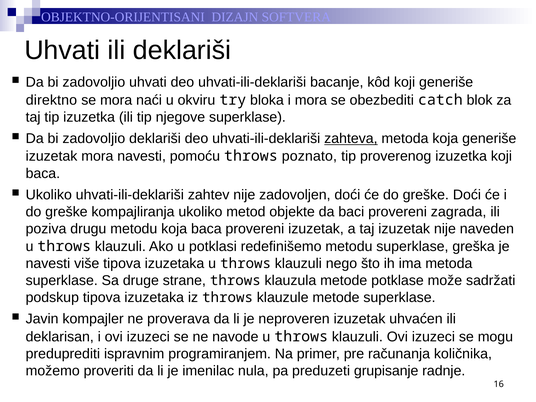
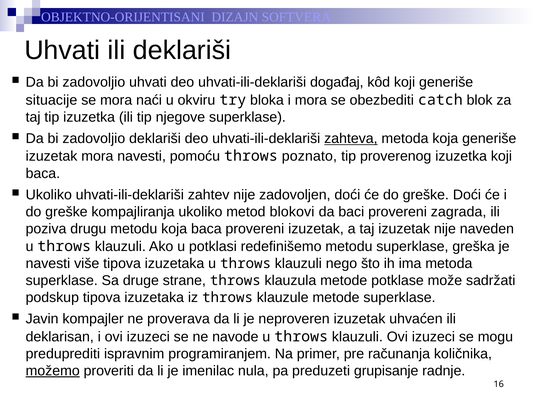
bacanje: bacanje -> događaj (337, 82)
direktno: direktno -> situacije (51, 100)
objekte: objekte -> blokovi (292, 212)
možemo underline: none -> present (53, 371)
